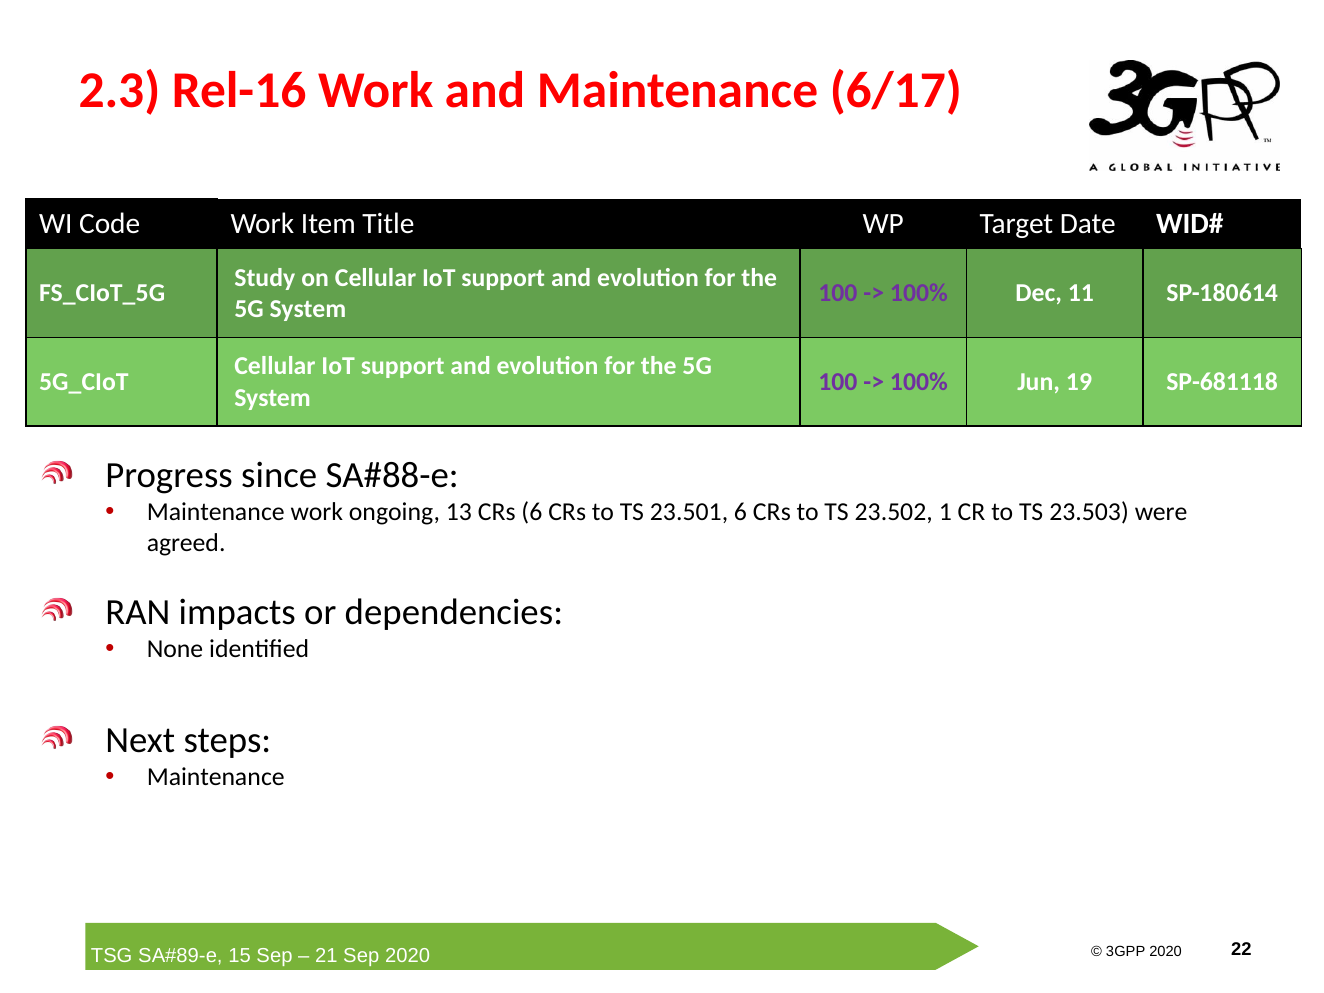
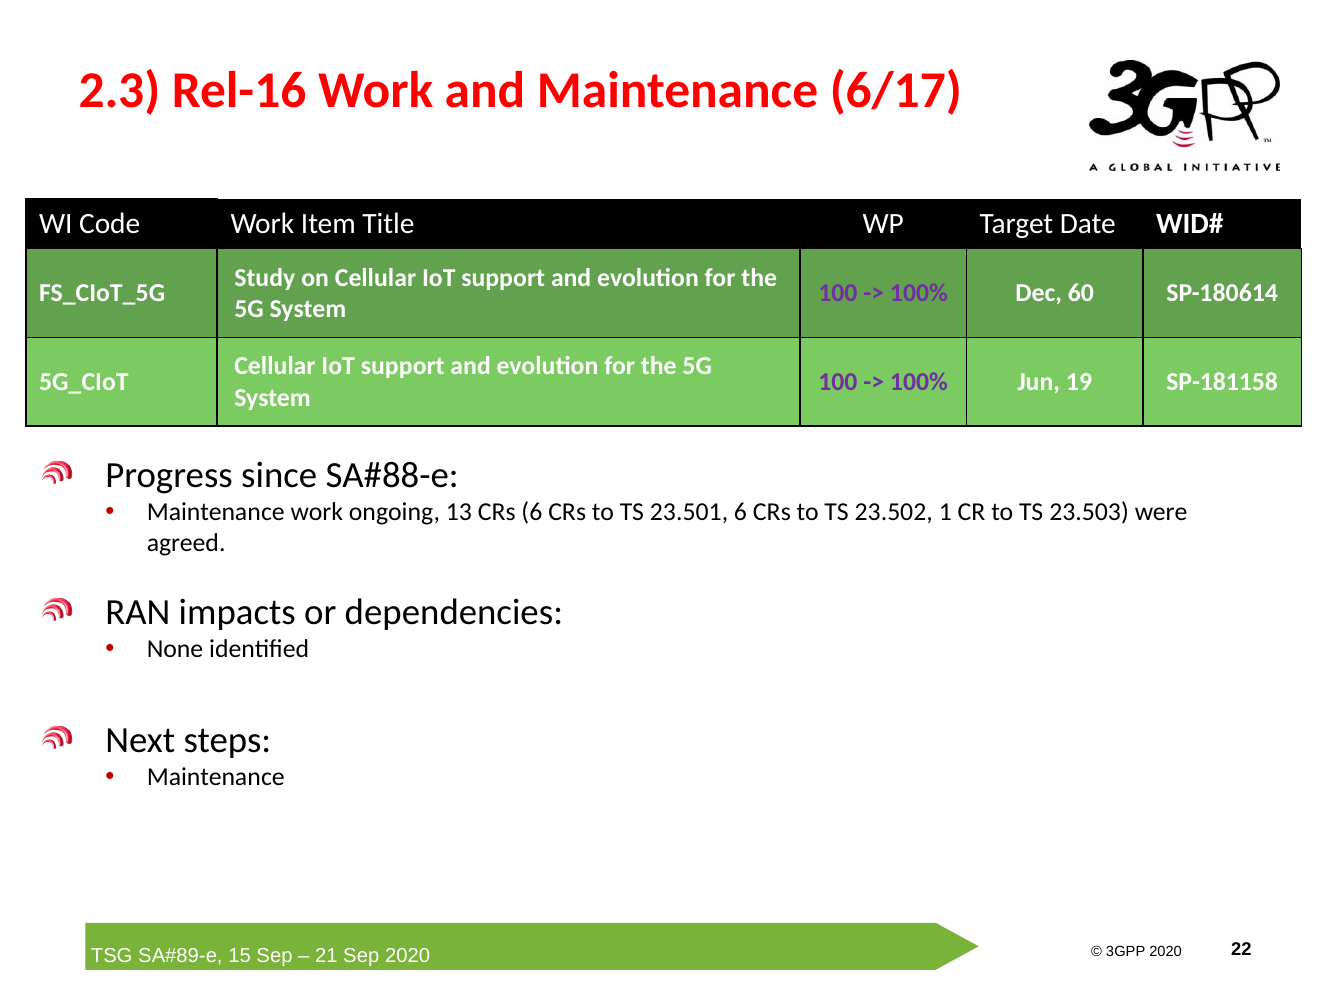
11: 11 -> 60 (1081, 293)
SP-681118: SP-681118 -> SP-181158 (1222, 382)
